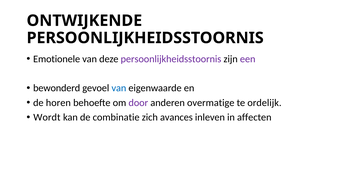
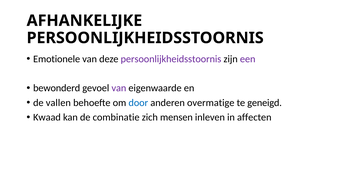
ONTWIJKENDE: ONTWIJKENDE -> AFHANKELIJKE (84, 21)
van colour: blue -> purple (119, 88)
horen: horen -> vallen (58, 103)
door colour: purple -> blue (138, 103)
ordelijk: ordelijk -> geneigd (265, 103)
Wordt: Wordt -> Kwaad (47, 118)
avances: avances -> mensen (176, 118)
